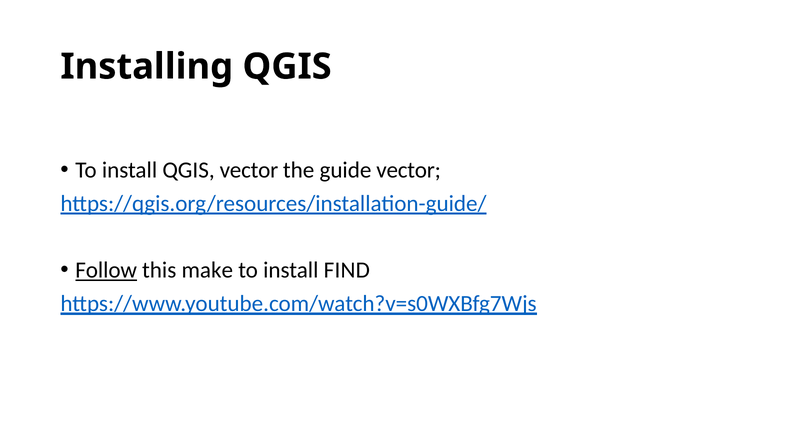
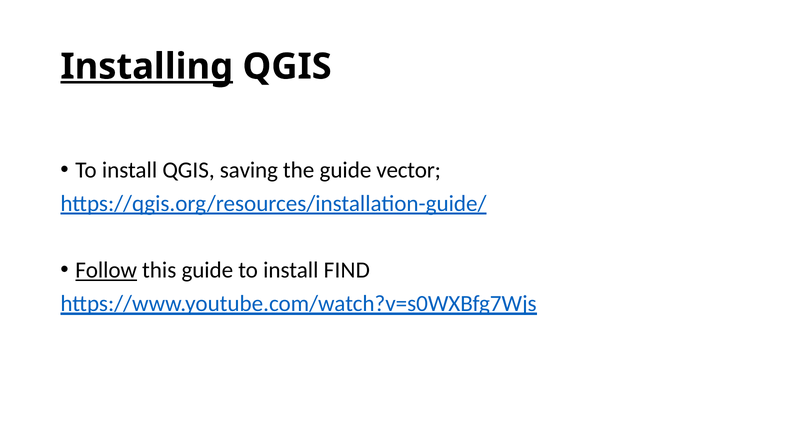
Installing underline: none -> present (147, 67)
QGIS vector: vector -> saving (249, 170)
this make: make -> guide (207, 270)
